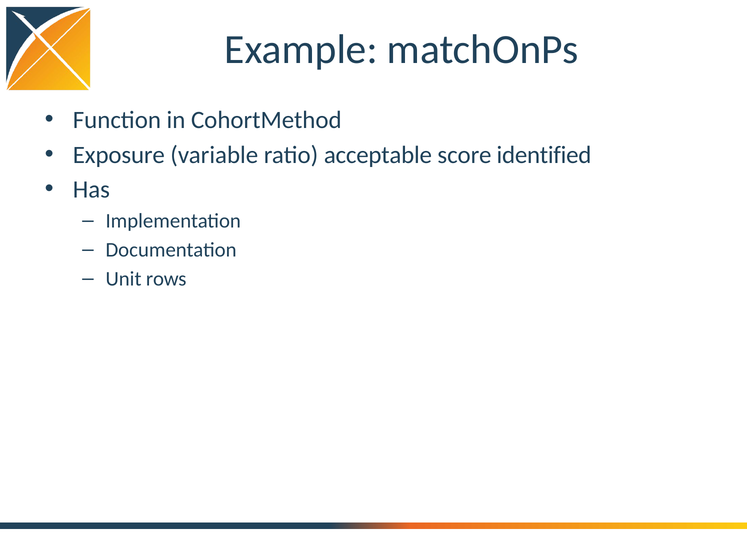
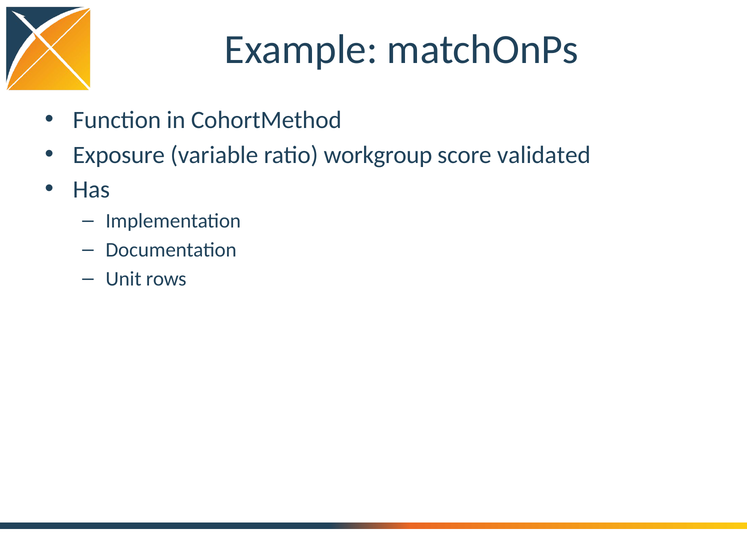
acceptable: acceptable -> workgroup (378, 155)
identified: identified -> validated (544, 155)
